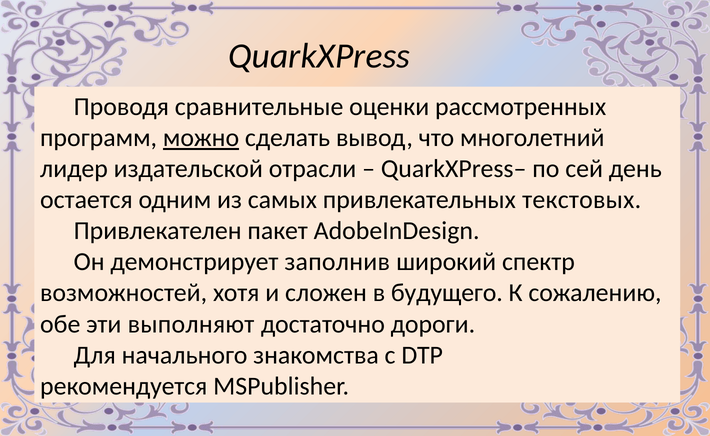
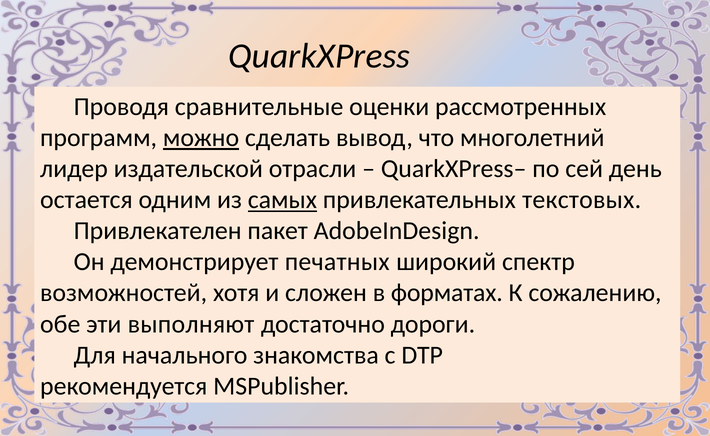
самых underline: none -> present (282, 200)
заполнив: заполнив -> печатных (337, 262)
будущего: будущего -> форматах (447, 293)
